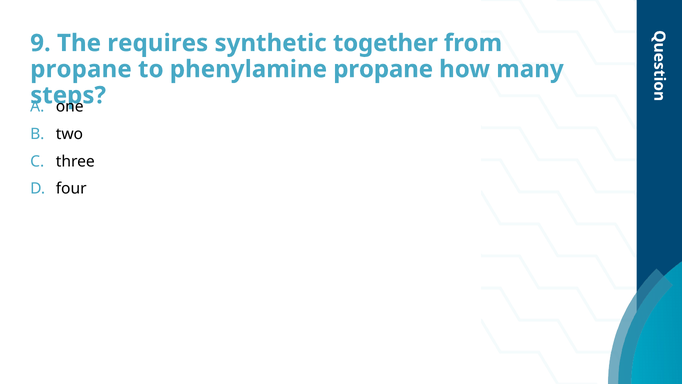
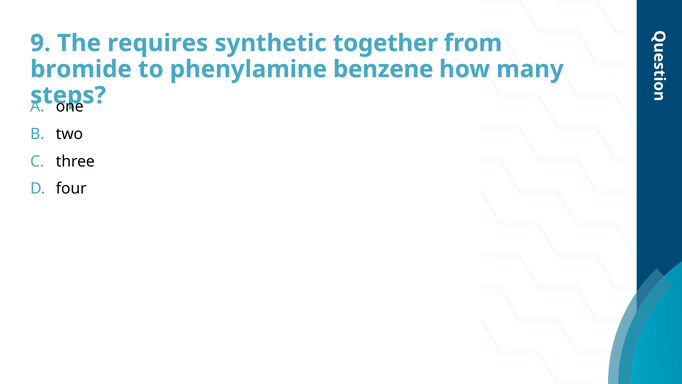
propane: propane -> bromide (81, 69)
phenylamine propane: propane -> benzene (383, 69)
